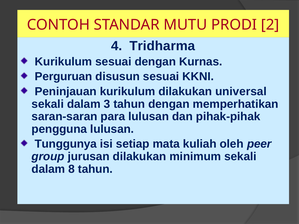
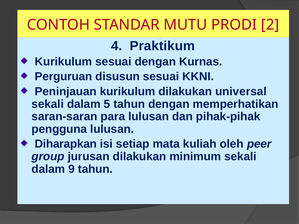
Tridharma: Tridharma -> Praktikum (162, 46)
3: 3 -> 5 (107, 104)
Tunggunya: Tunggunya -> Diharapkan (66, 144)
8: 8 -> 9 (72, 169)
